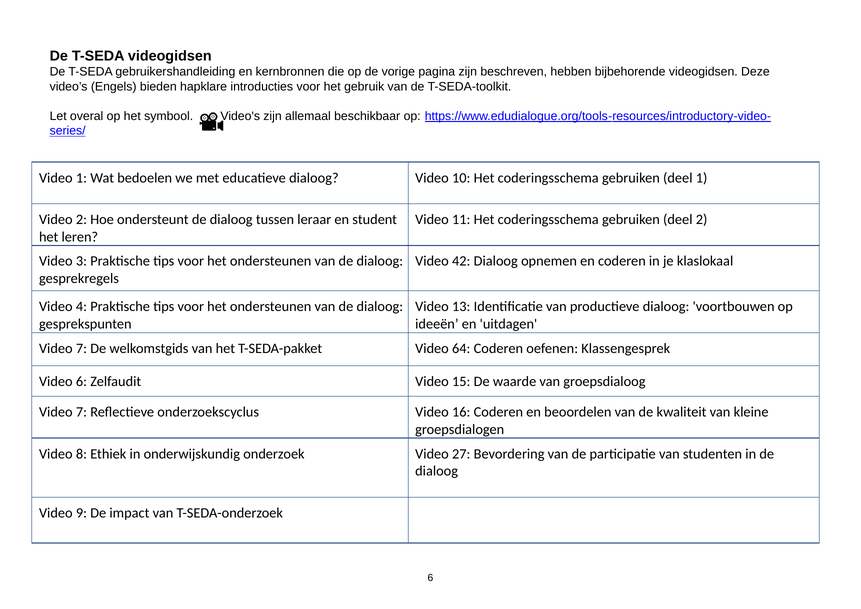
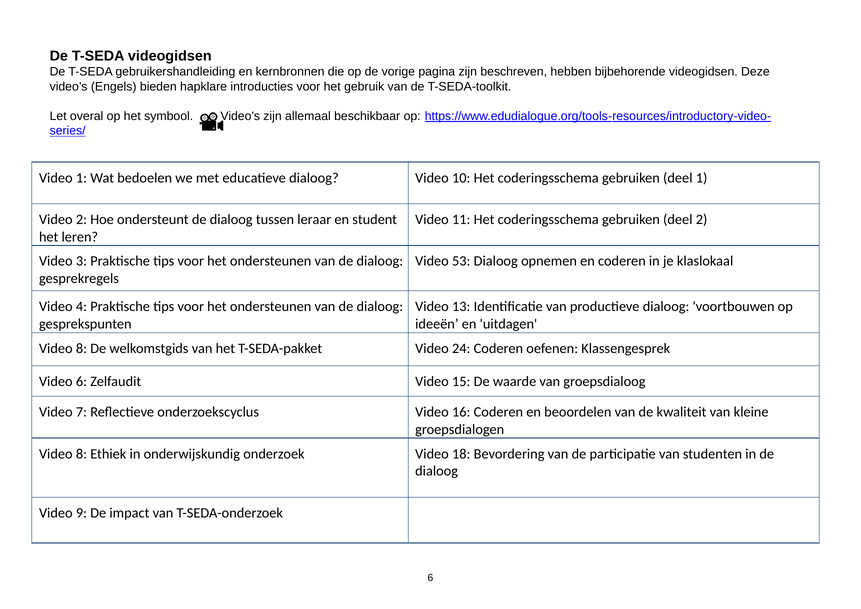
42: 42 -> 53 (461, 261)
7: 7 -> 8 (81, 348)
64: 64 -> 24 (461, 348)
27: 27 -> 18 (461, 454)
